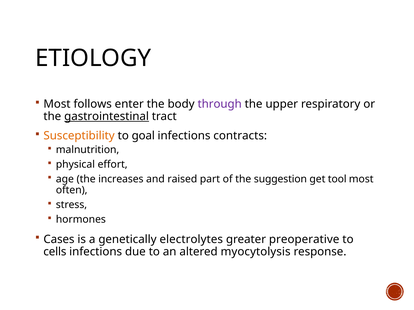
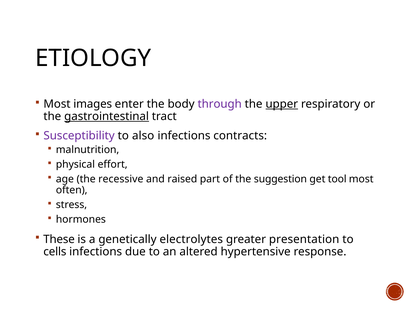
follows: follows -> images (93, 104)
upper underline: none -> present (282, 104)
Susceptibility colour: orange -> purple (79, 136)
goal: goal -> also (143, 136)
increases: increases -> recessive (121, 179)
Cases: Cases -> These (59, 240)
preoperative: preoperative -> presentation (304, 240)
myocytolysis: myocytolysis -> hypertensive (256, 252)
